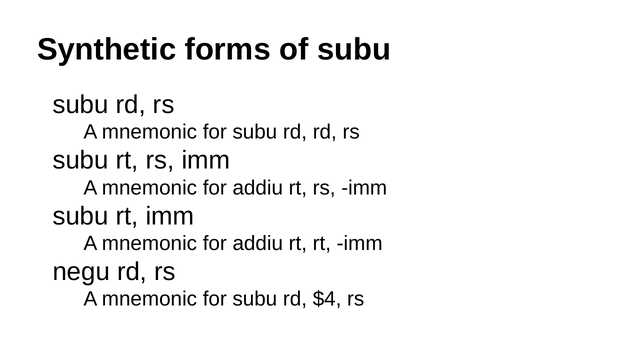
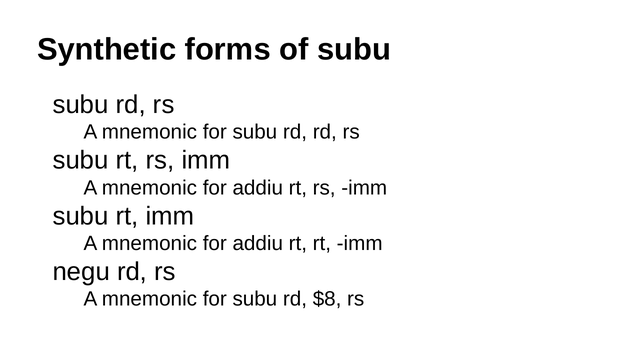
$4: $4 -> $8 (327, 299)
